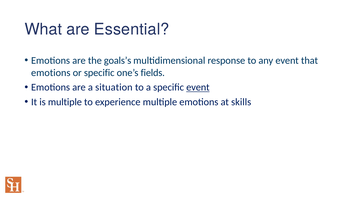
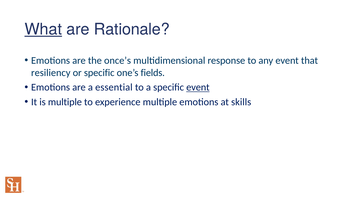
What underline: none -> present (43, 29)
Essential: Essential -> Rationale (132, 29)
goals’s: goals’s -> once’s (118, 61)
emotions: emotions -> resiliency (51, 73)
situation: situation -> essential (114, 87)
